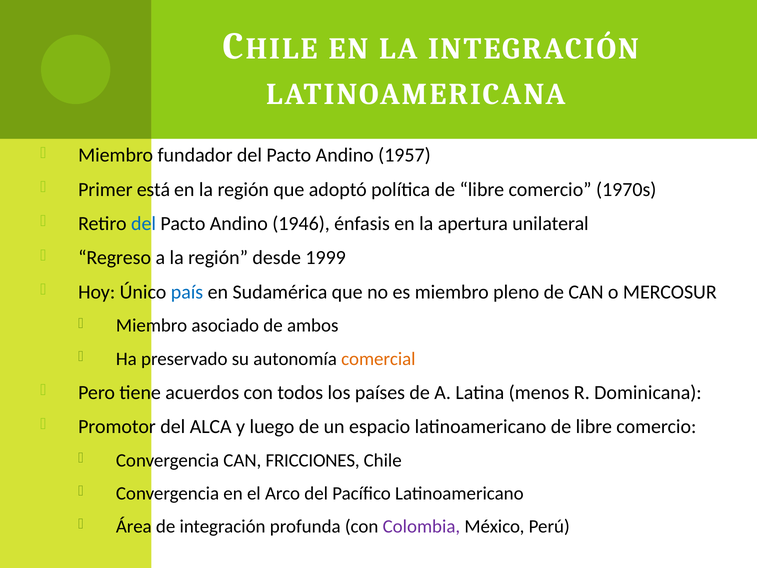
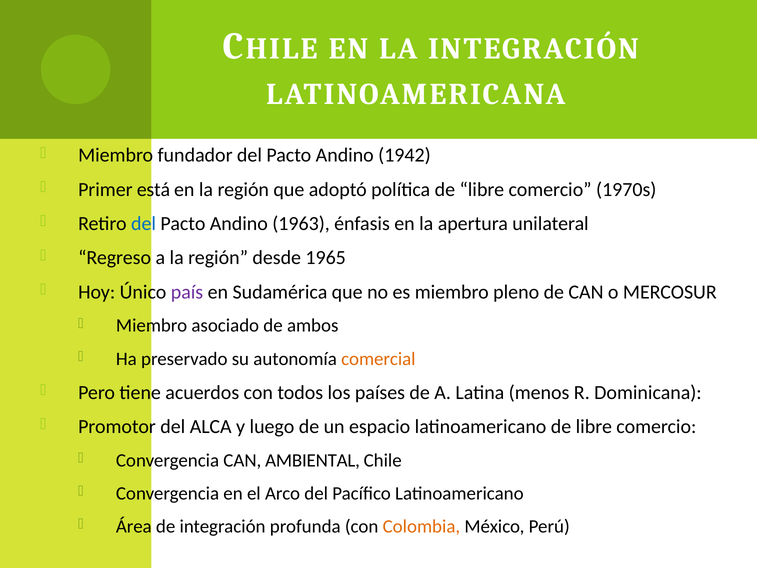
1957: 1957 -> 1942 (404, 155)
1946: 1946 -> 1963 (301, 224)
1999: 1999 -> 1965 (326, 258)
país colour: blue -> purple (187, 292)
FRICCIONES: FRICCIONES -> AMBIENTAL (313, 460)
Colombia colour: purple -> orange (421, 526)
